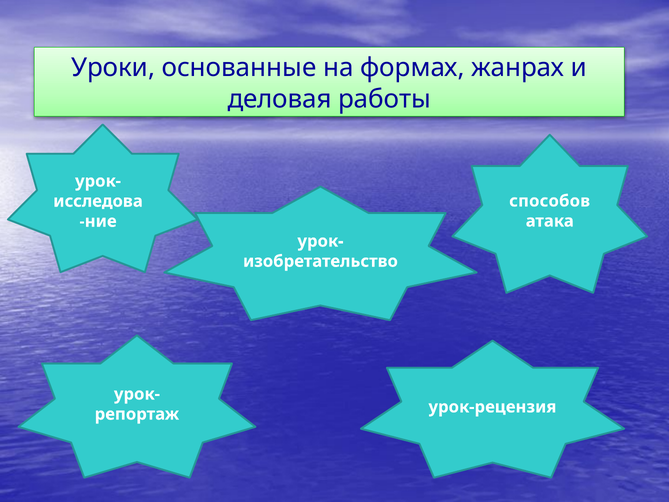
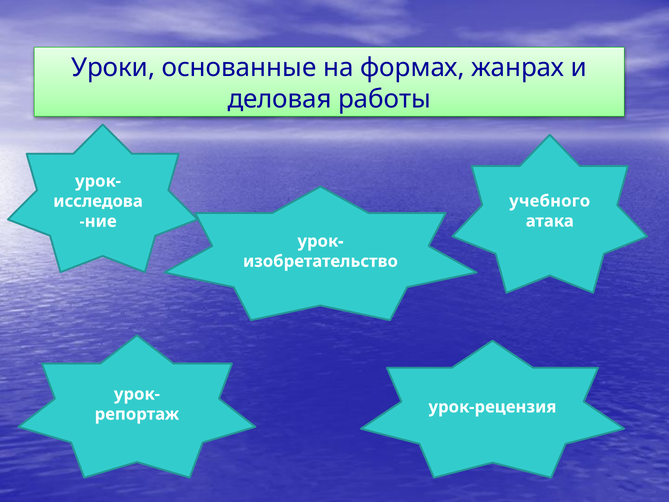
способов: способов -> учебного (550, 201)
